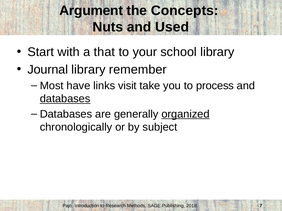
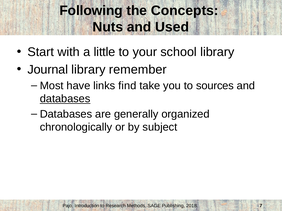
Argument: Argument -> Following (91, 11)
that: that -> little (105, 52)
visit: visit -> find (127, 86)
process: process -> sources (215, 86)
organized underline: present -> none (185, 114)
